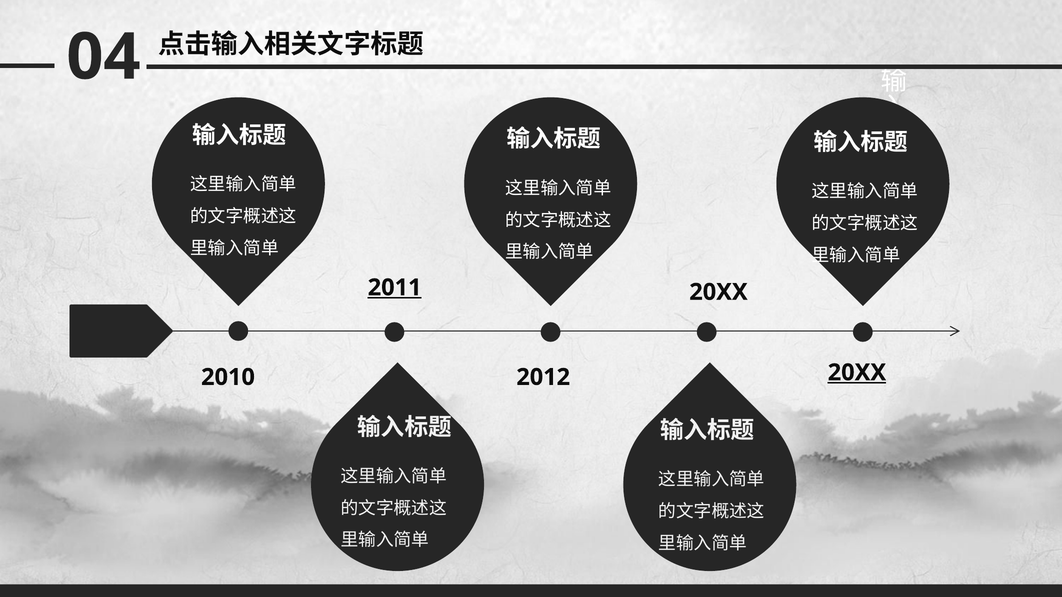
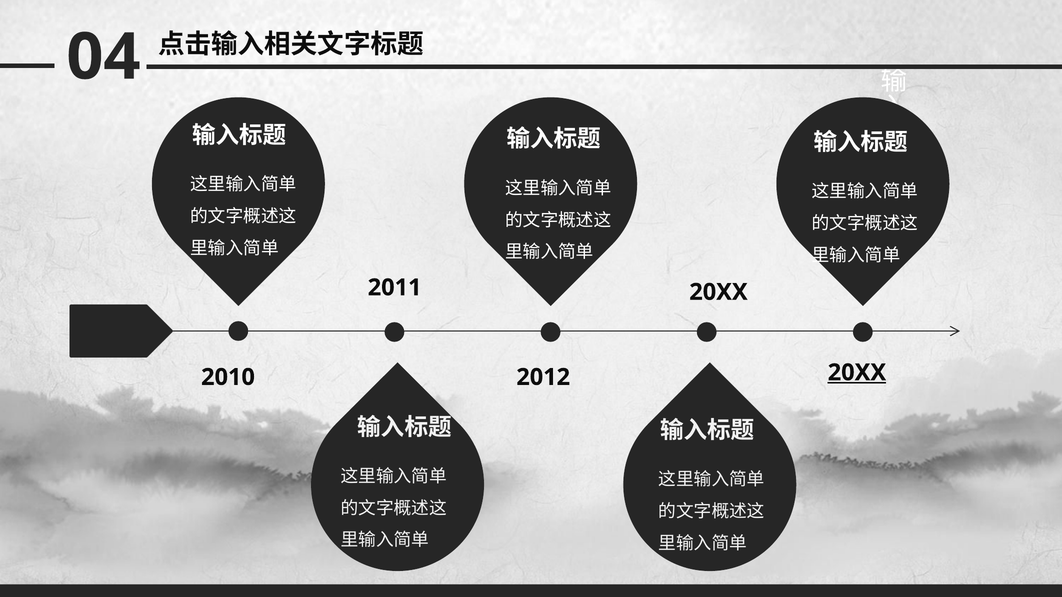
2011 underline: present -> none (395, 288)
